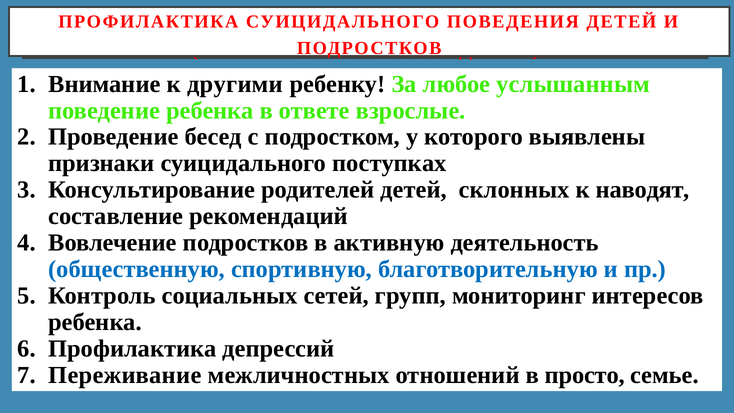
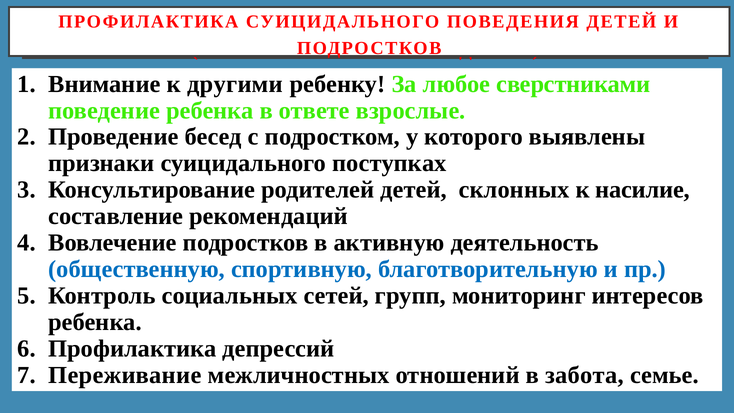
услышанным: услышанным -> сверстниками (573, 84)
наводят: наводят -> насилие (643, 190)
просто: просто -> забота (585, 375)
